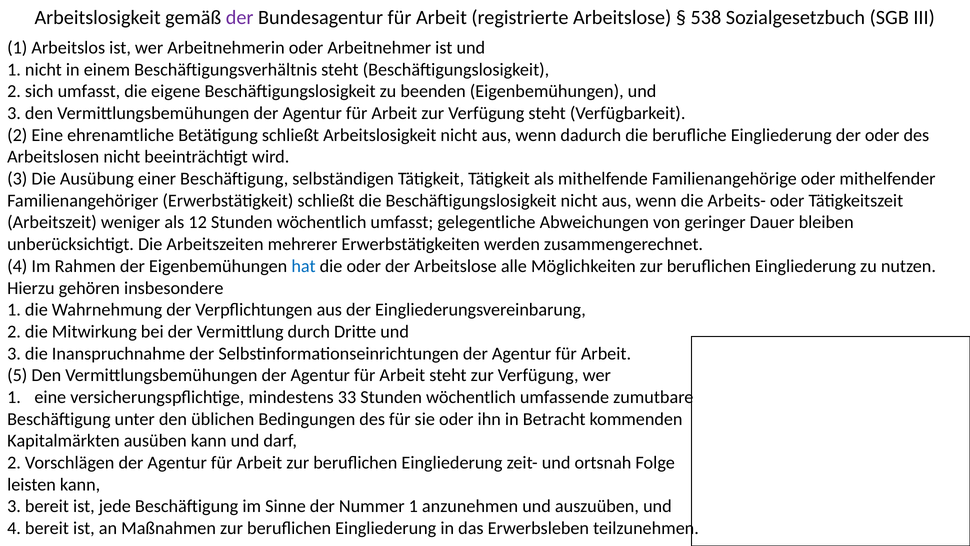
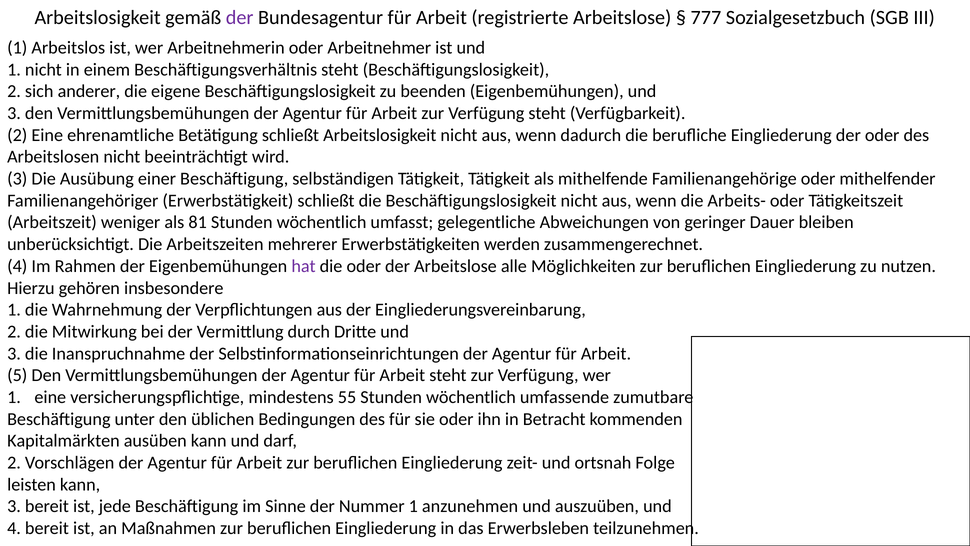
538: 538 -> 777 (706, 17)
sich umfasst: umfasst -> anderer (89, 91)
12: 12 -> 81 (198, 222)
hat colour: blue -> purple (304, 266)
33: 33 -> 55 (347, 397)
